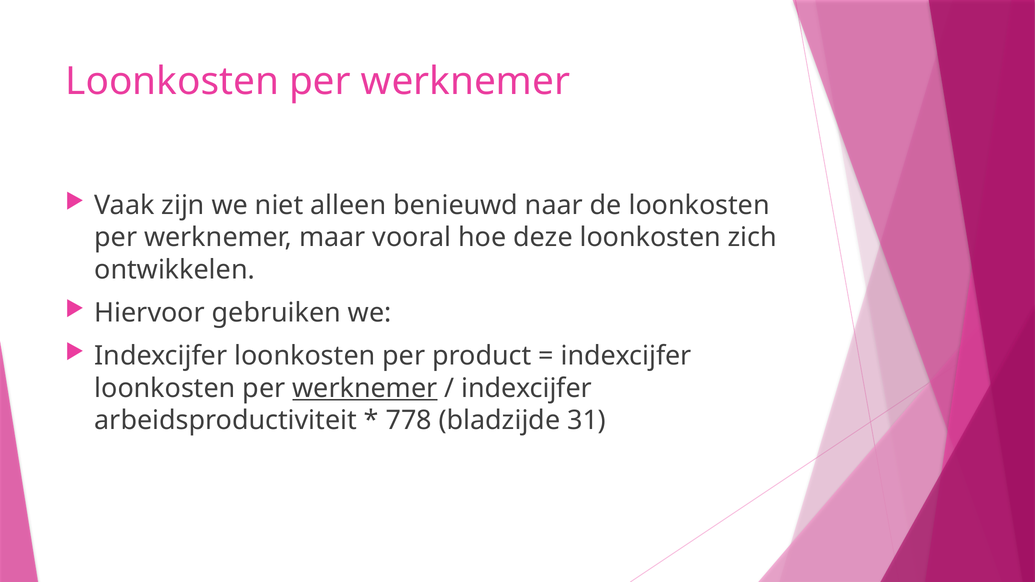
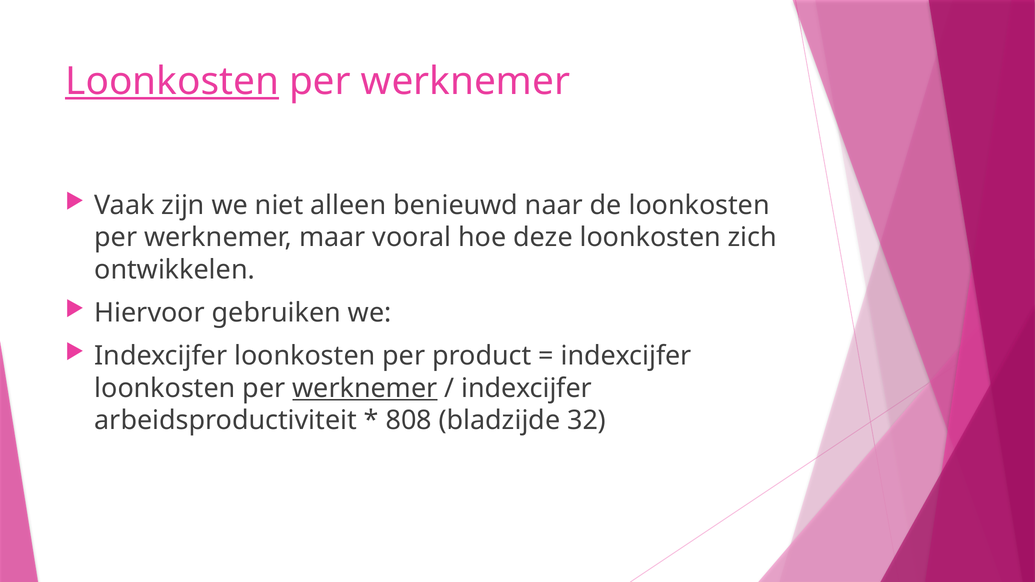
Loonkosten underline: none -> present (172, 82)
778: 778 -> 808 (409, 421)
31: 31 -> 32 (587, 421)
